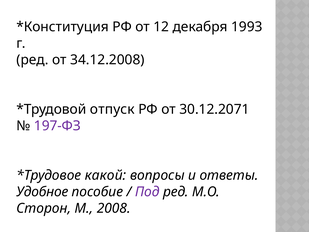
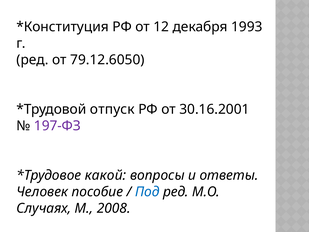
34.12.2008: 34.12.2008 -> 79.12.6050 (107, 60)
30.12.2071: 30.12.2071 -> 30.16.2001 (214, 109)
Удобное: Удобное -> Человек (42, 192)
Под colour: purple -> blue (147, 192)
Сторон: Сторон -> Случаях (44, 208)
